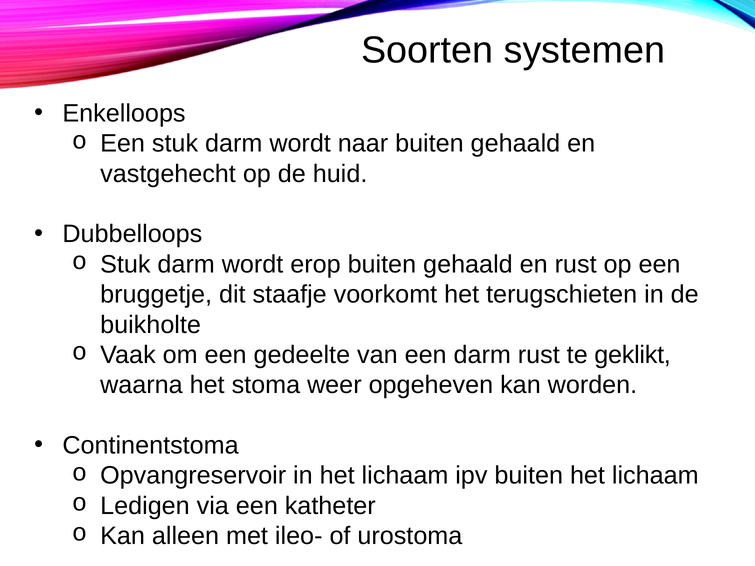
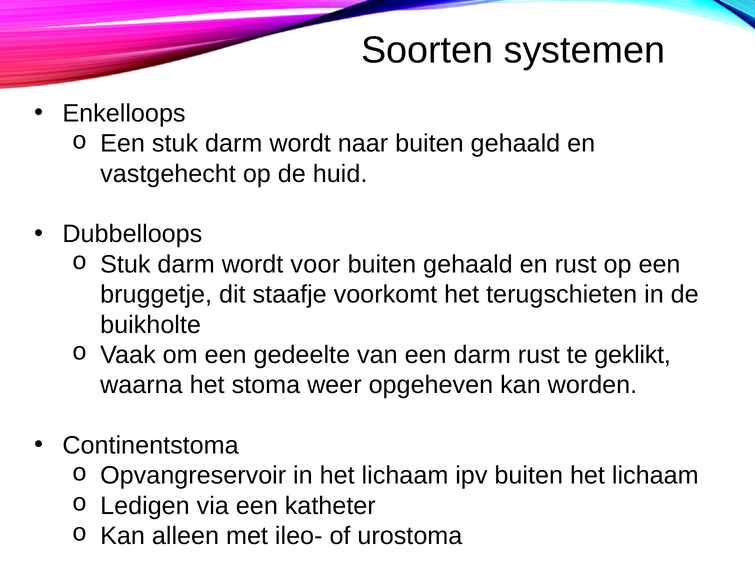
erop: erop -> voor (315, 264)
